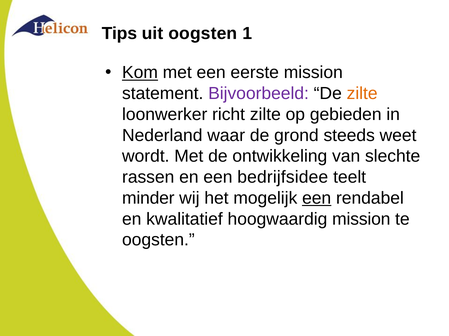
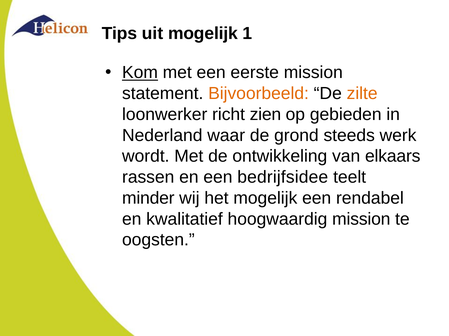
uit oogsten: oogsten -> mogelijk (203, 33)
Bijvoorbeeld colour: purple -> orange (259, 94)
richt zilte: zilte -> zien (265, 115)
weet: weet -> werk (398, 136)
slechte: slechte -> elkaars (393, 157)
een underline: present -> none (317, 198)
